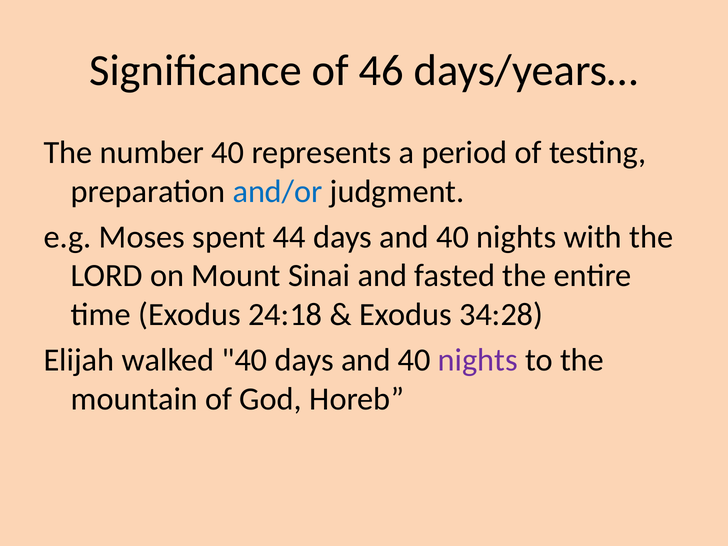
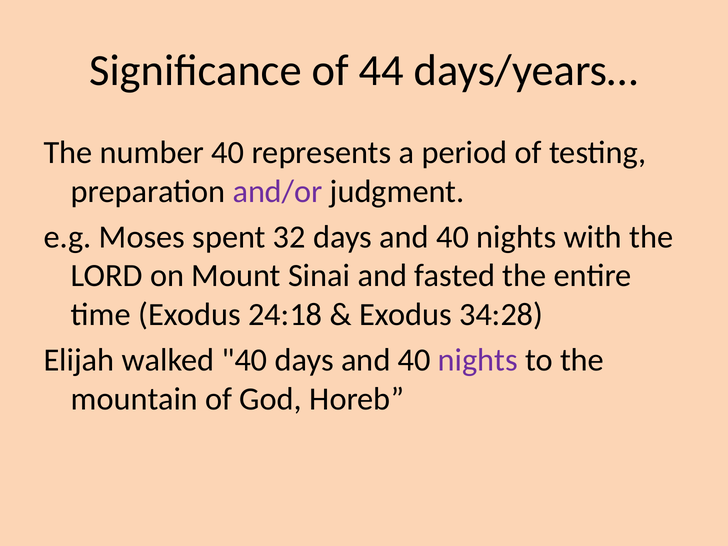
46: 46 -> 44 (381, 70)
and/or colour: blue -> purple (278, 192)
44: 44 -> 32 (289, 237)
